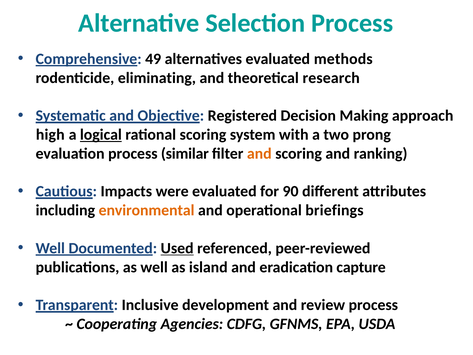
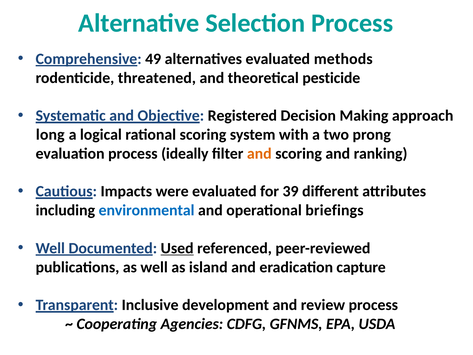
eliminating: eliminating -> threatened (157, 78)
research: research -> pesticide (331, 78)
high: high -> long (50, 135)
logical underline: present -> none (101, 135)
similar: similar -> ideally (185, 153)
90: 90 -> 39 (291, 191)
environmental colour: orange -> blue (147, 210)
